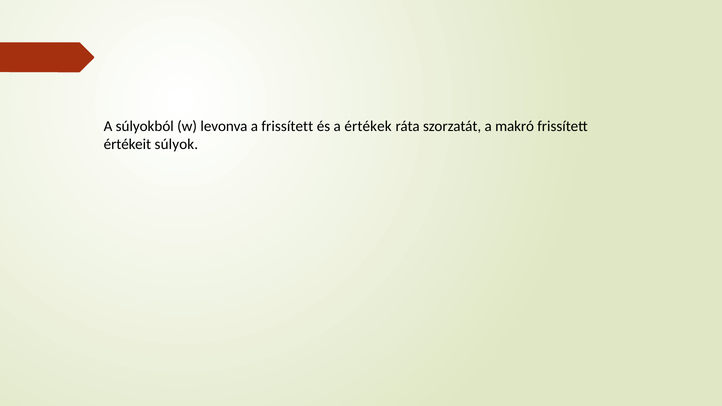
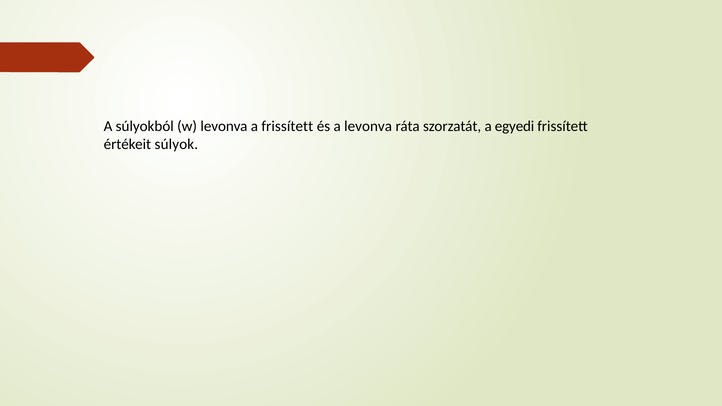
a értékek: értékek -> levonva (368, 126)
makró: makró -> egyedi (515, 126)
